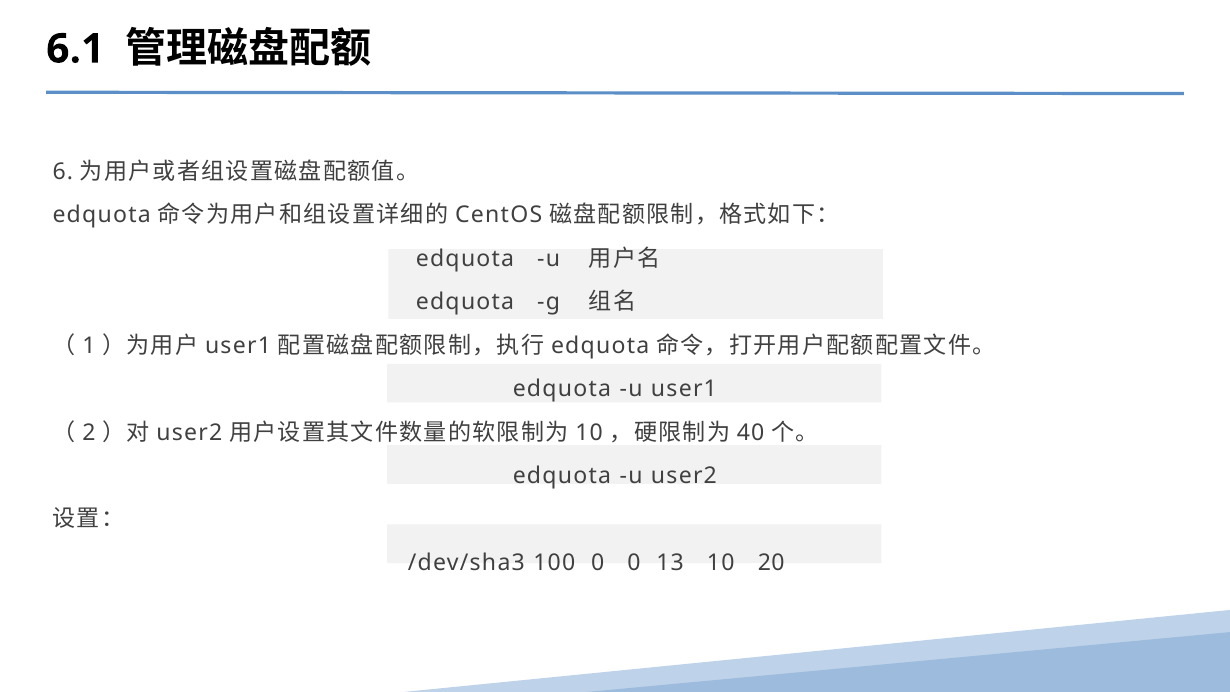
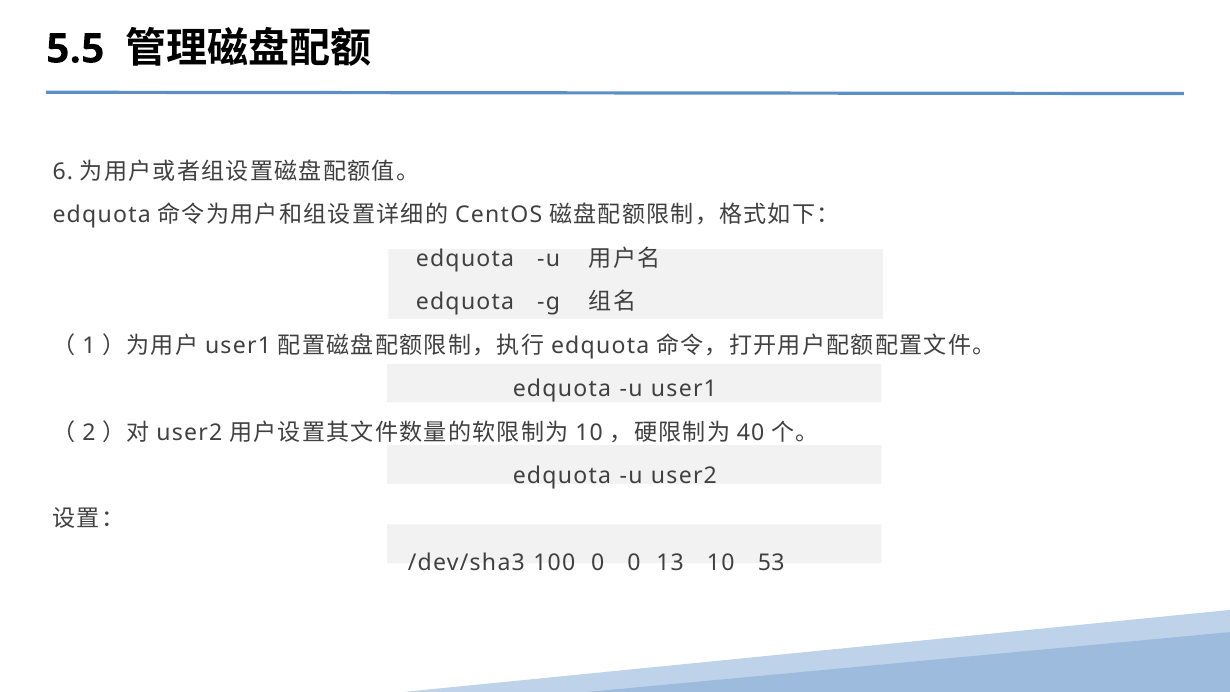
6.1: 6.1 -> 5.5 (75, 49)
20: 20 -> 53 (771, 563)
